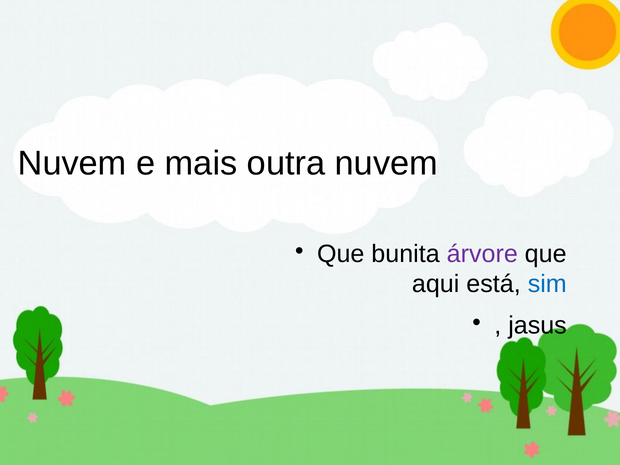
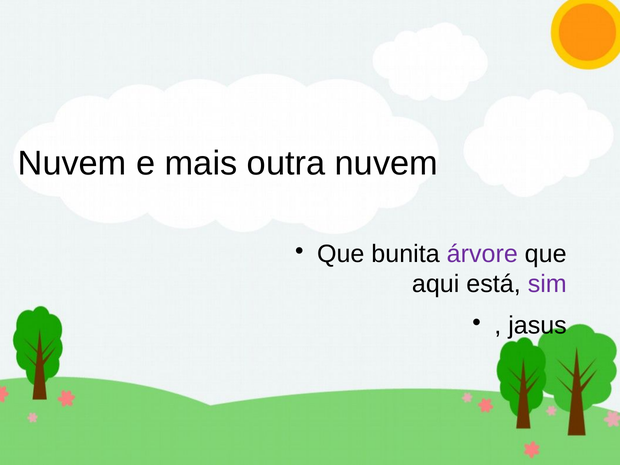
sim colour: blue -> purple (547, 284)
